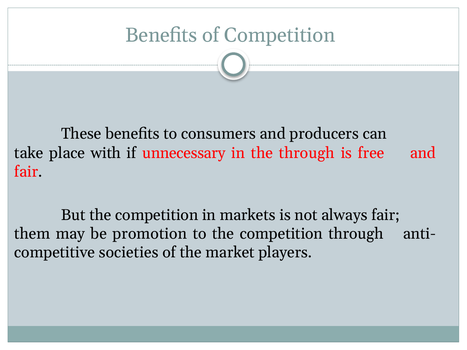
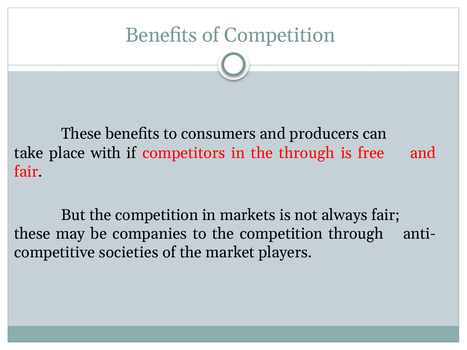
unnecessary: unnecessary -> competitors (184, 153)
them: them -> these (32, 234)
promotion: promotion -> companies (150, 234)
